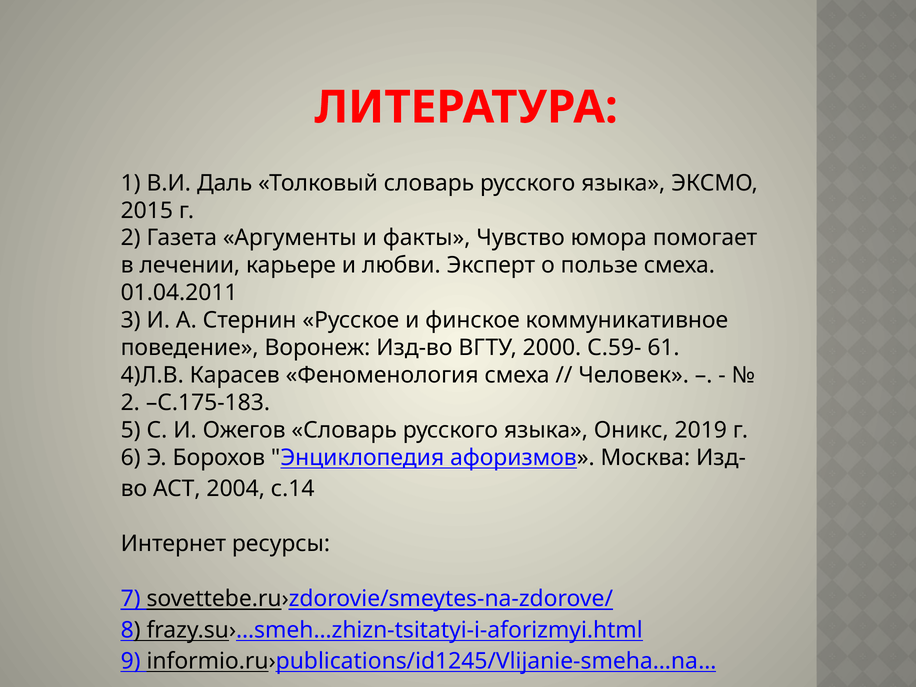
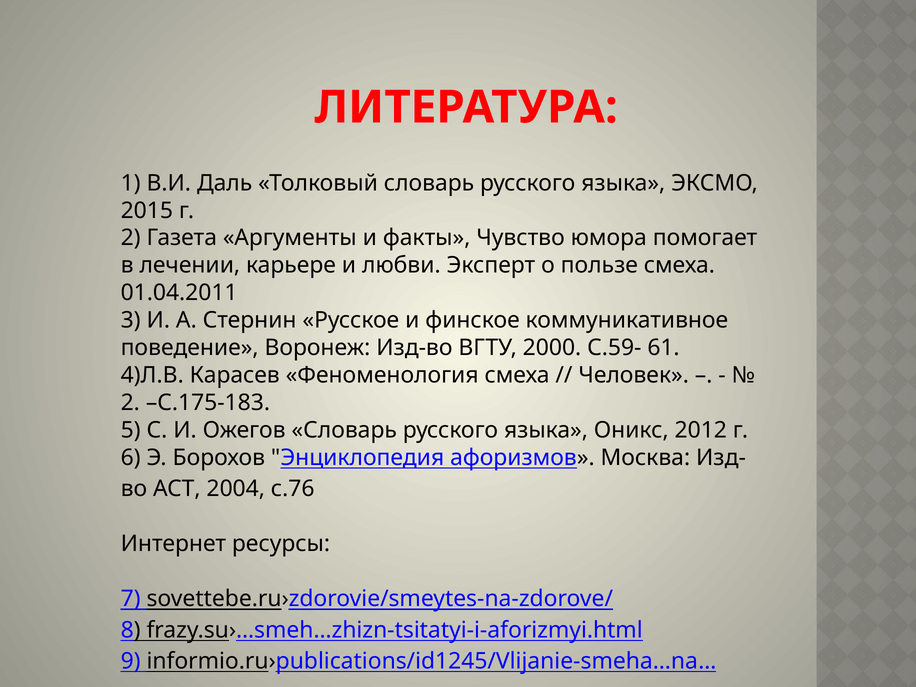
2019: 2019 -> 2012 (701, 430)
с.14: с.14 -> с.76 (293, 489)
